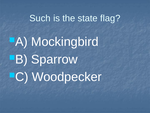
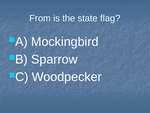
Such: Such -> From (40, 18)
